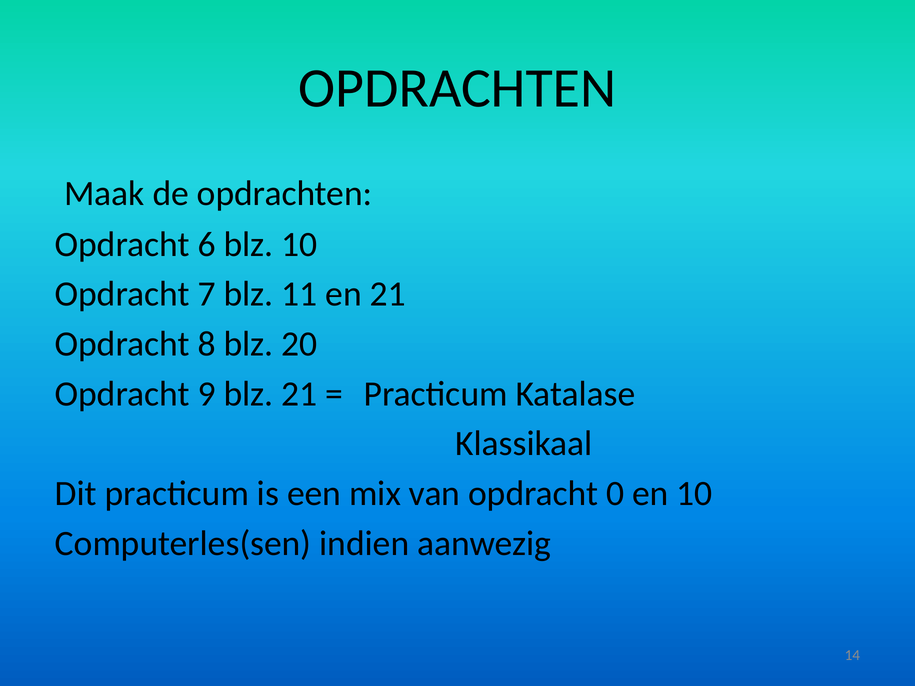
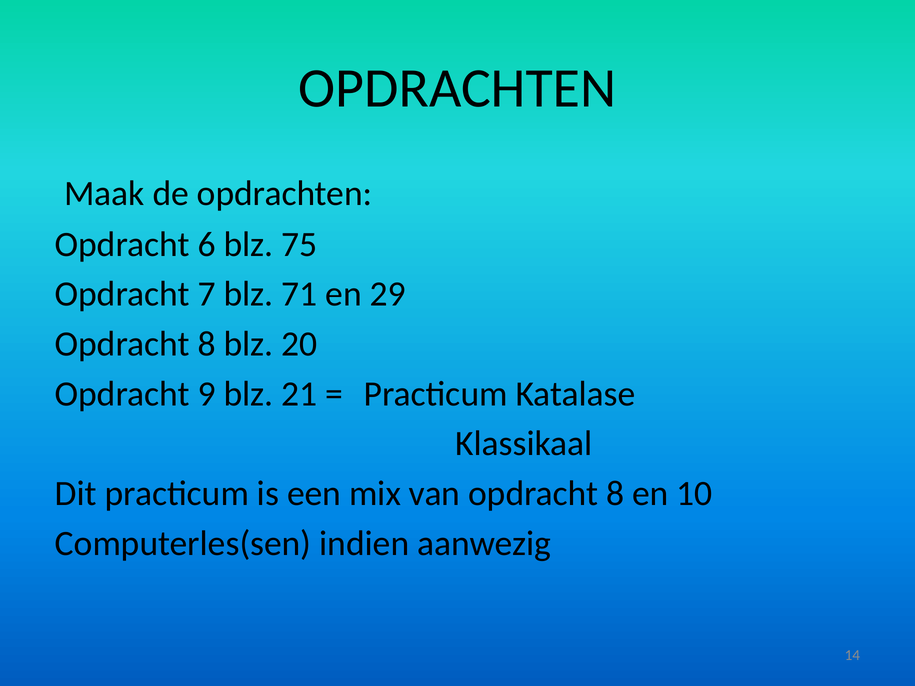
blz 10: 10 -> 75 (299, 244)
11: 11 -> 71 (299, 294)
en 21: 21 -> 29 (388, 294)
van opdracht 0: 0 -> 8 (615, 494)
